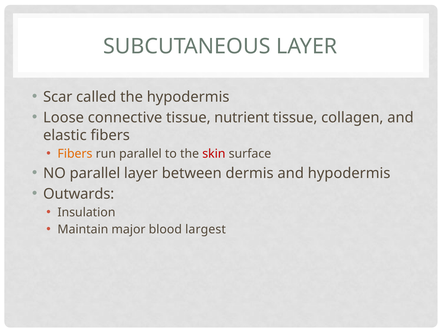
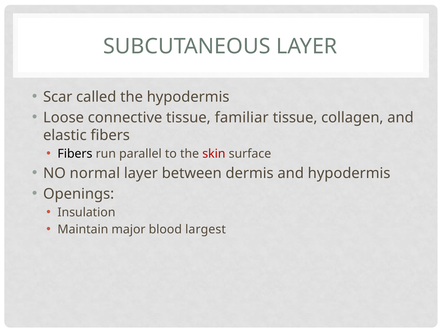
nutrient: nutrient -> familiar (242, 117)
Fibers colour: orange -> black (75, 154)
NO parallel: parallel -> normal (95, 173)
Outwards: Outwards -> Openings (79, 194)
